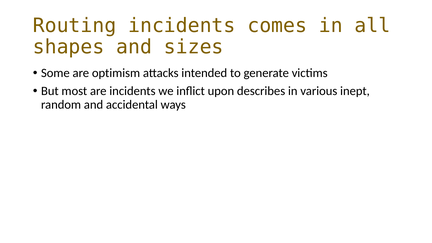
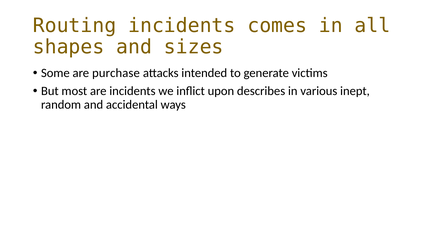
optimism: optimism -> purchase (116, 73)
